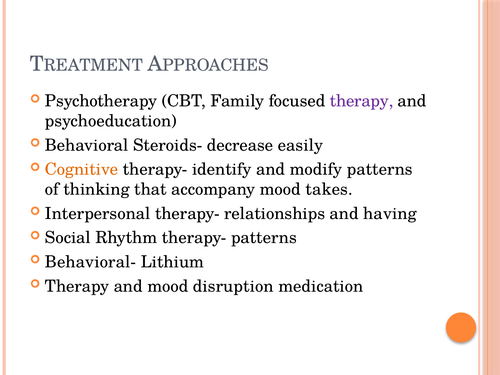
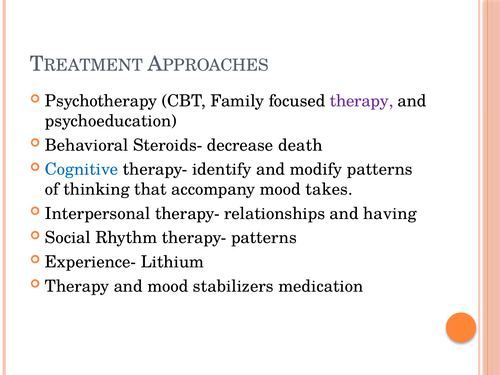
easily: easily -> death (300, 145)
Cognitive colour: orange -> blue (82, 169)
Behavioral-: Behavioral- -> Experience- (91, 262)
disruption: disruption -> stabilizers (233, 286)
